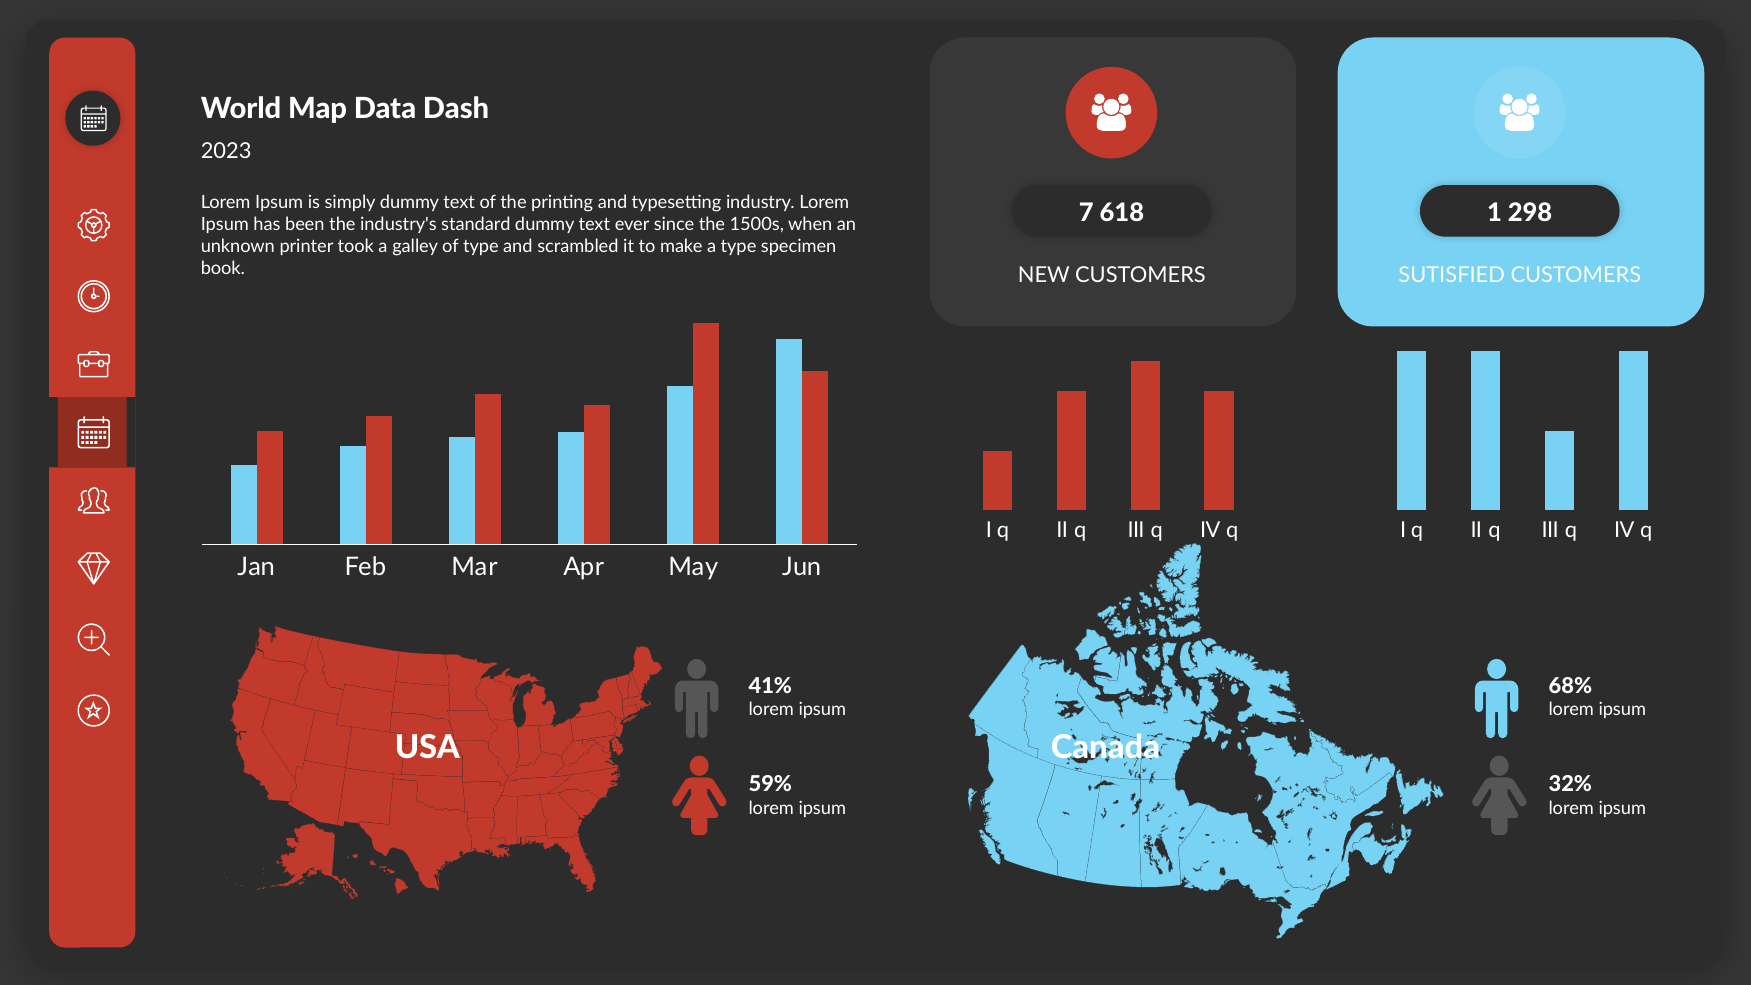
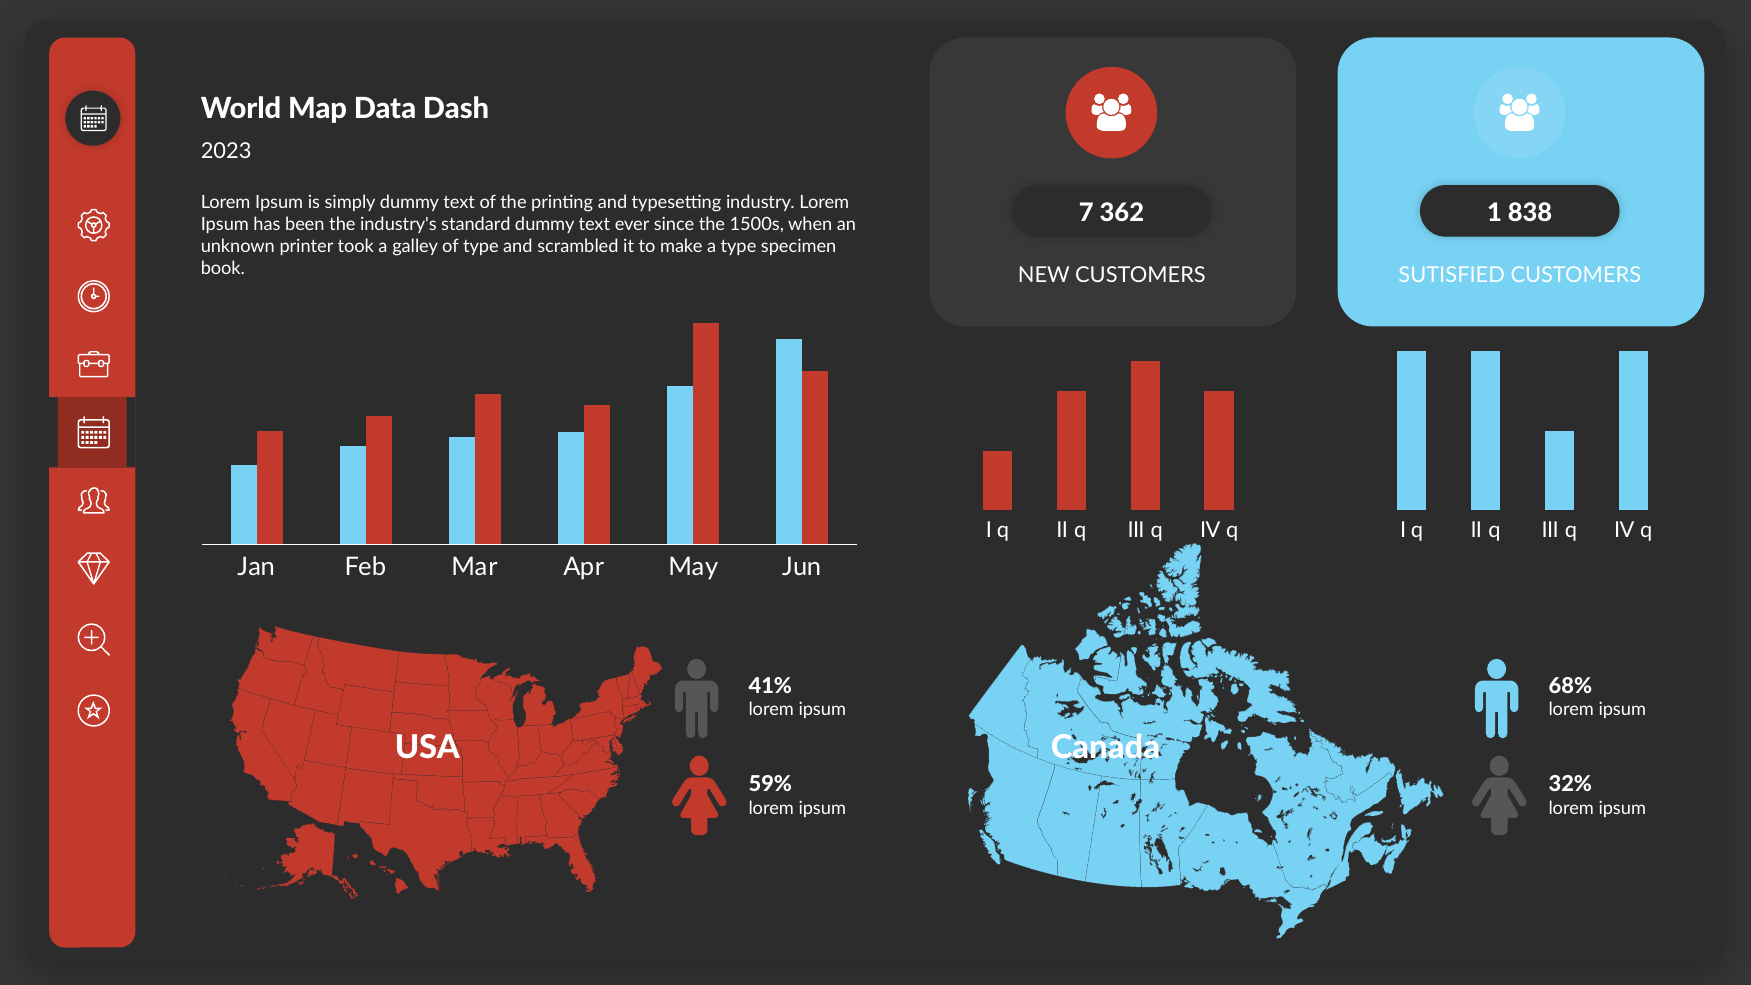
618: 618 -> 362 (1122, 213)
298: 298 -> 838 (1530, 213)
